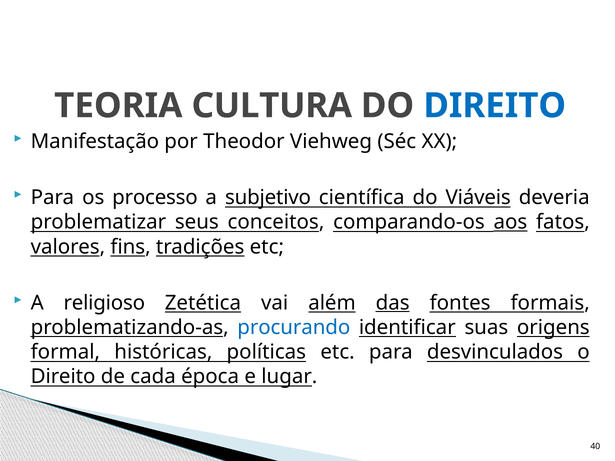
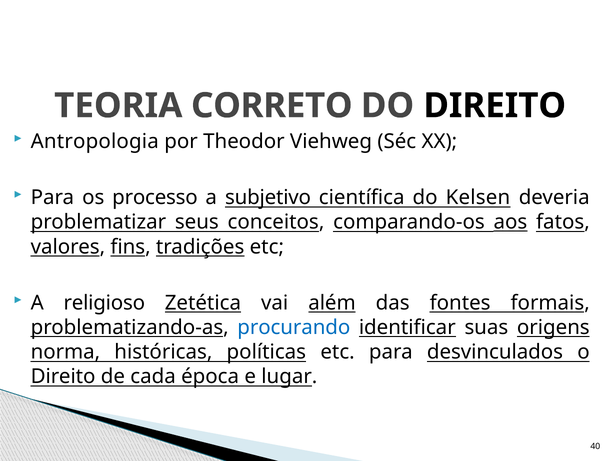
CULTURA: CULTURA -> CORRETO (272, 106)
DIREITO colour: blue -> black (495, 106)
Manifestação: Manifestação -> Antropologia (95, 142)
Viáveis: Viáveis -> Kelsen (478, 198)
das underline: present -> none (393, 303)
formal: formal -> norma (65, 352)
